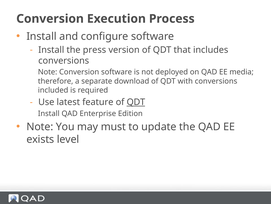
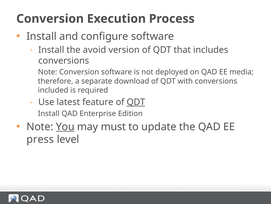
press: press -> avoid (94, 50)
You underline: none -> present (65, 126)
exists: exists -> press (40, 139)
